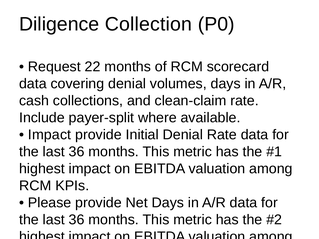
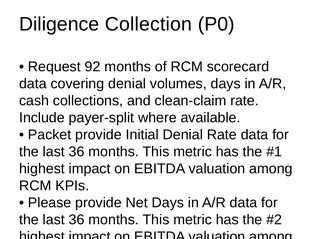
22: 22 -> 92 (93, 67)
Impact: Impact -> Packet (50, 135)
